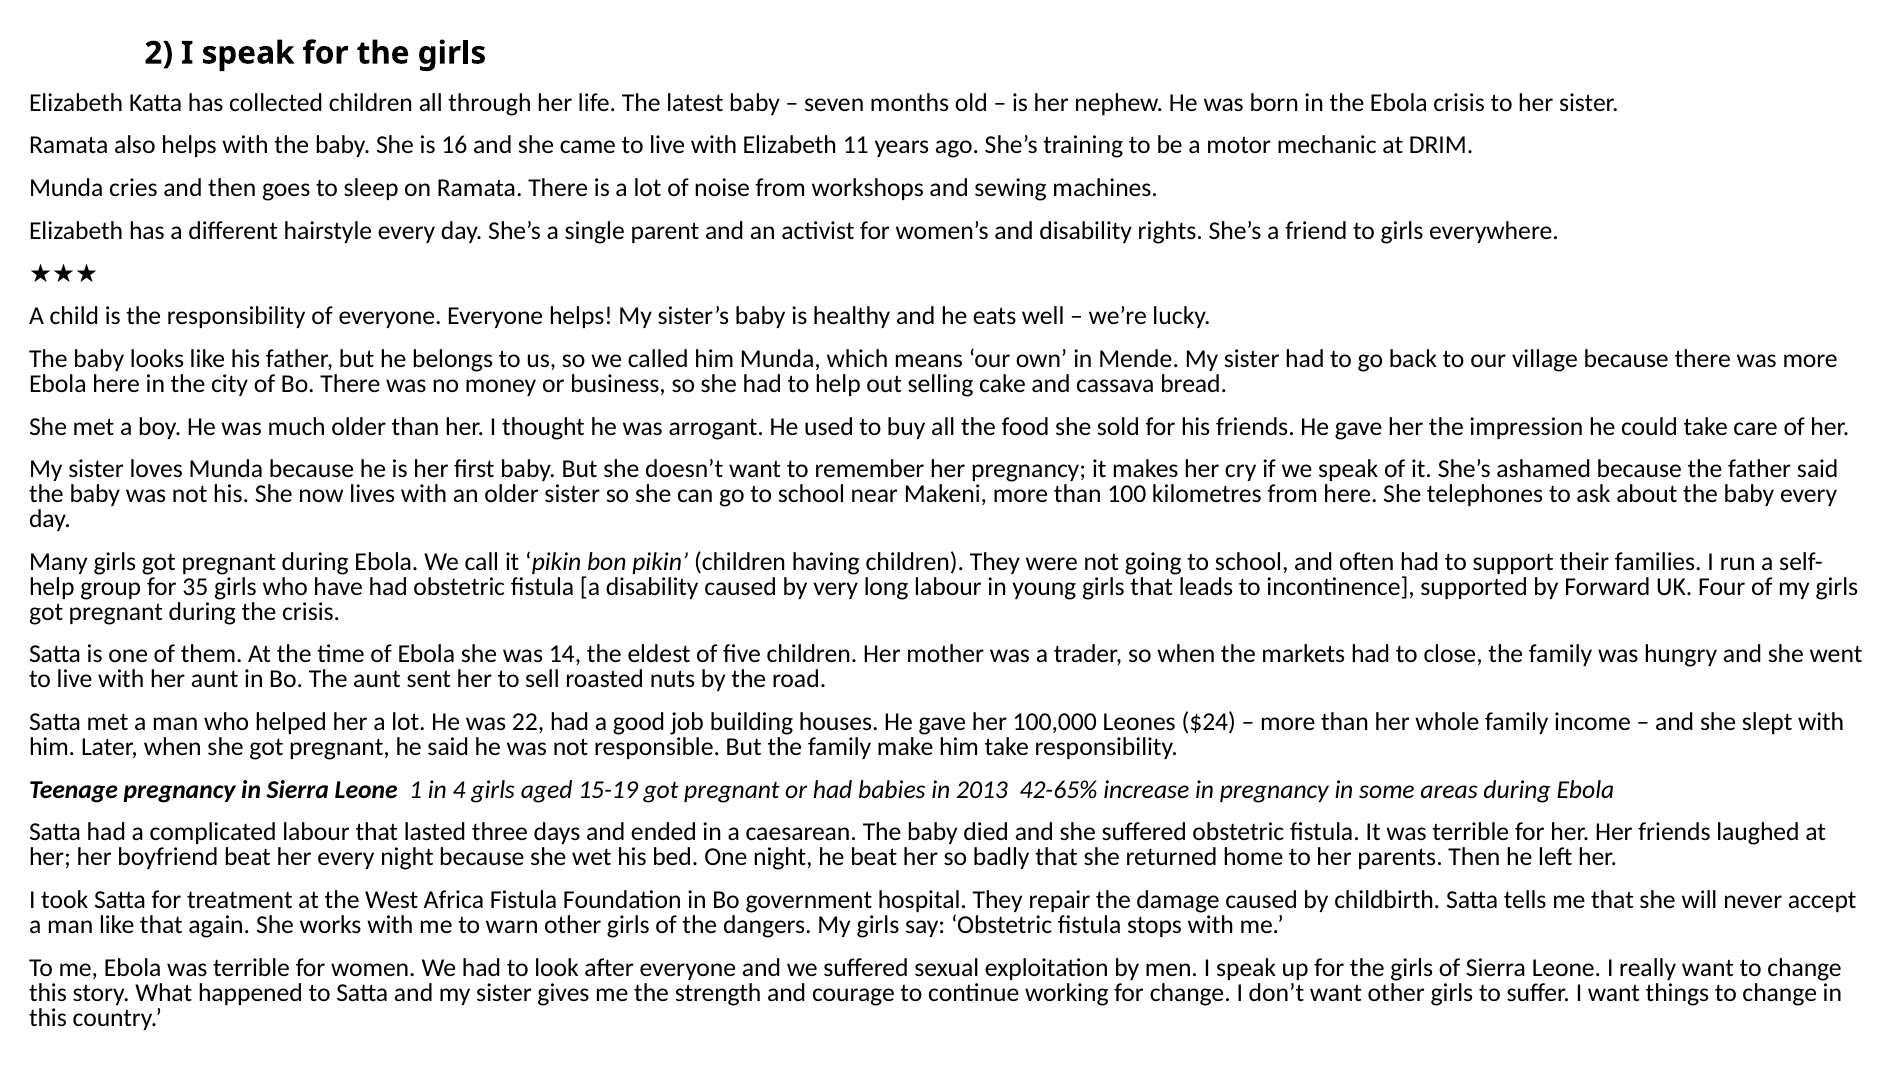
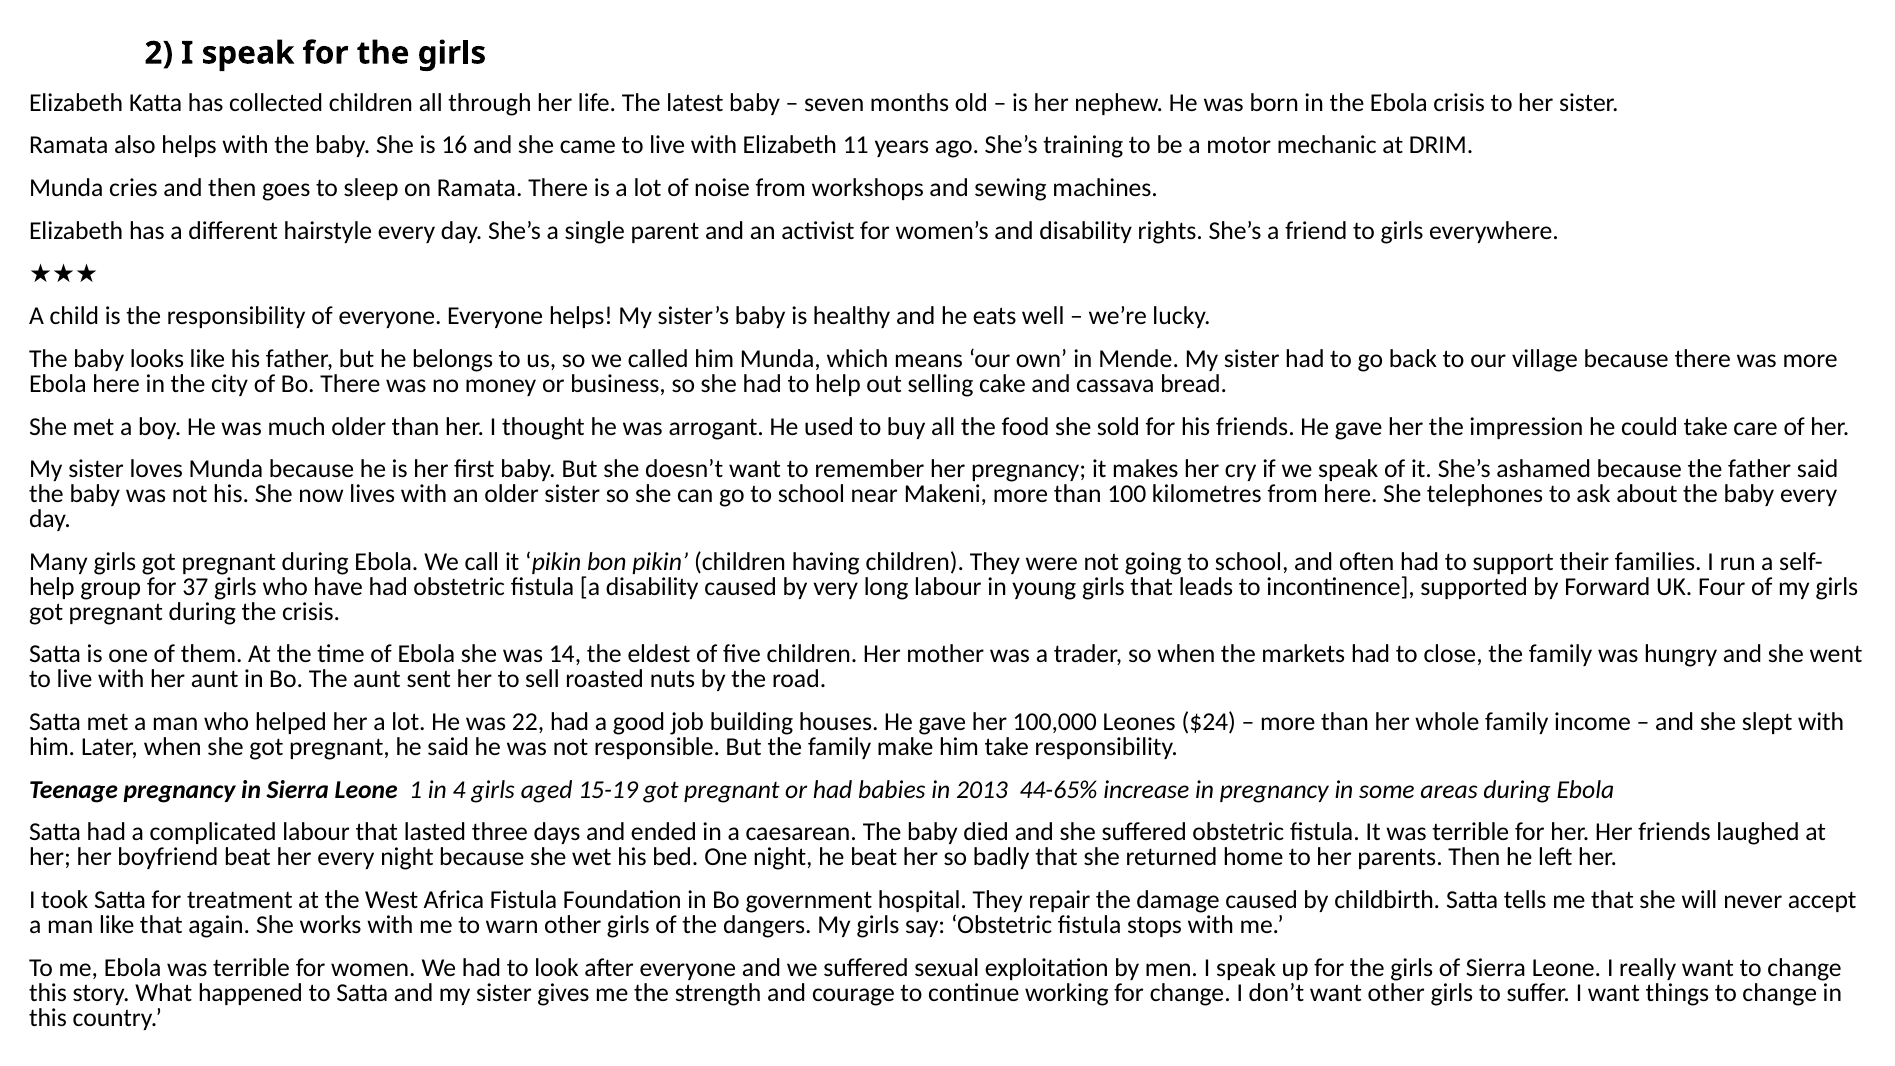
35: 35 -> 37 (195, 587)
42-65%: 42-65% -> 44-65% (1059, 790)
